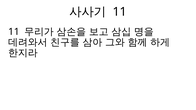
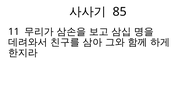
11: 11 -> 85 (120, 12)
